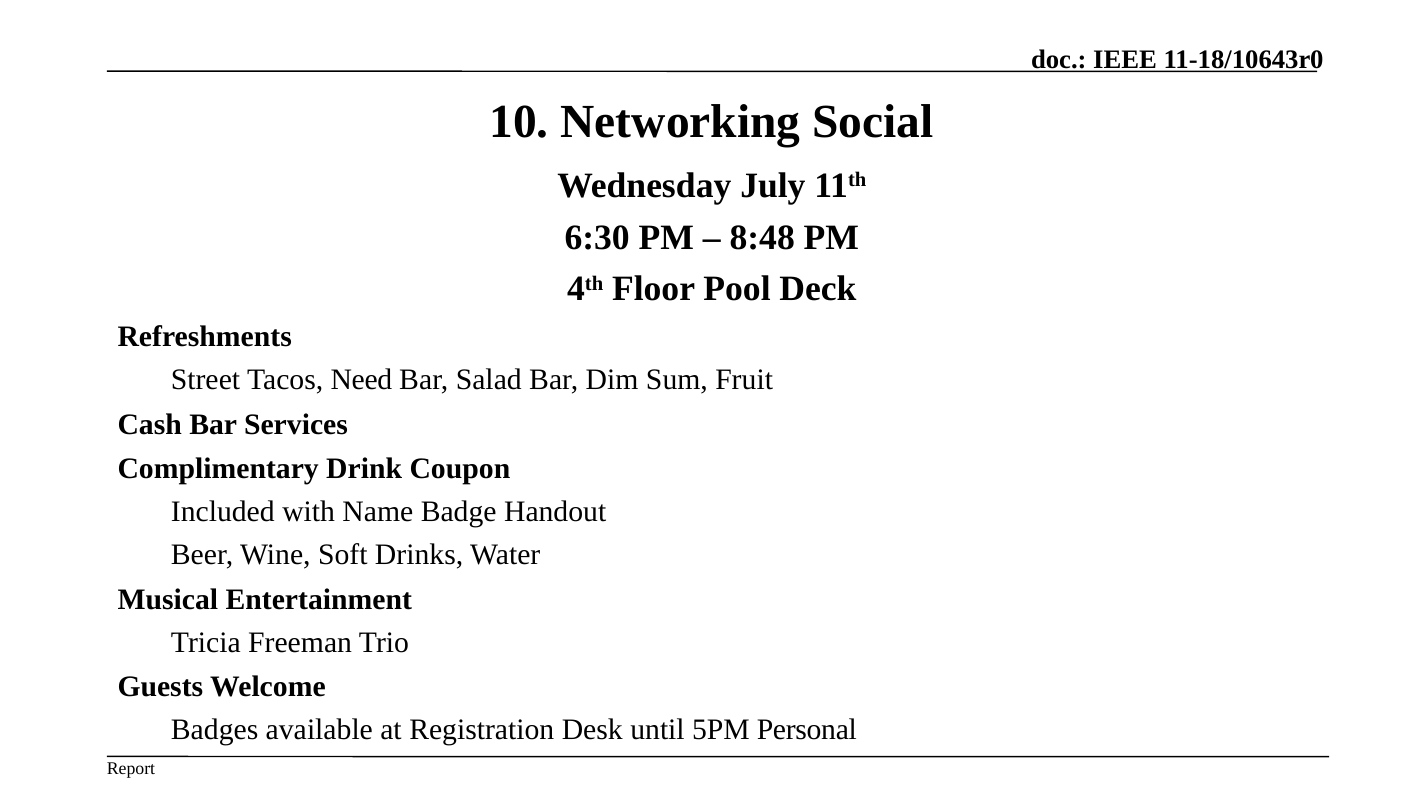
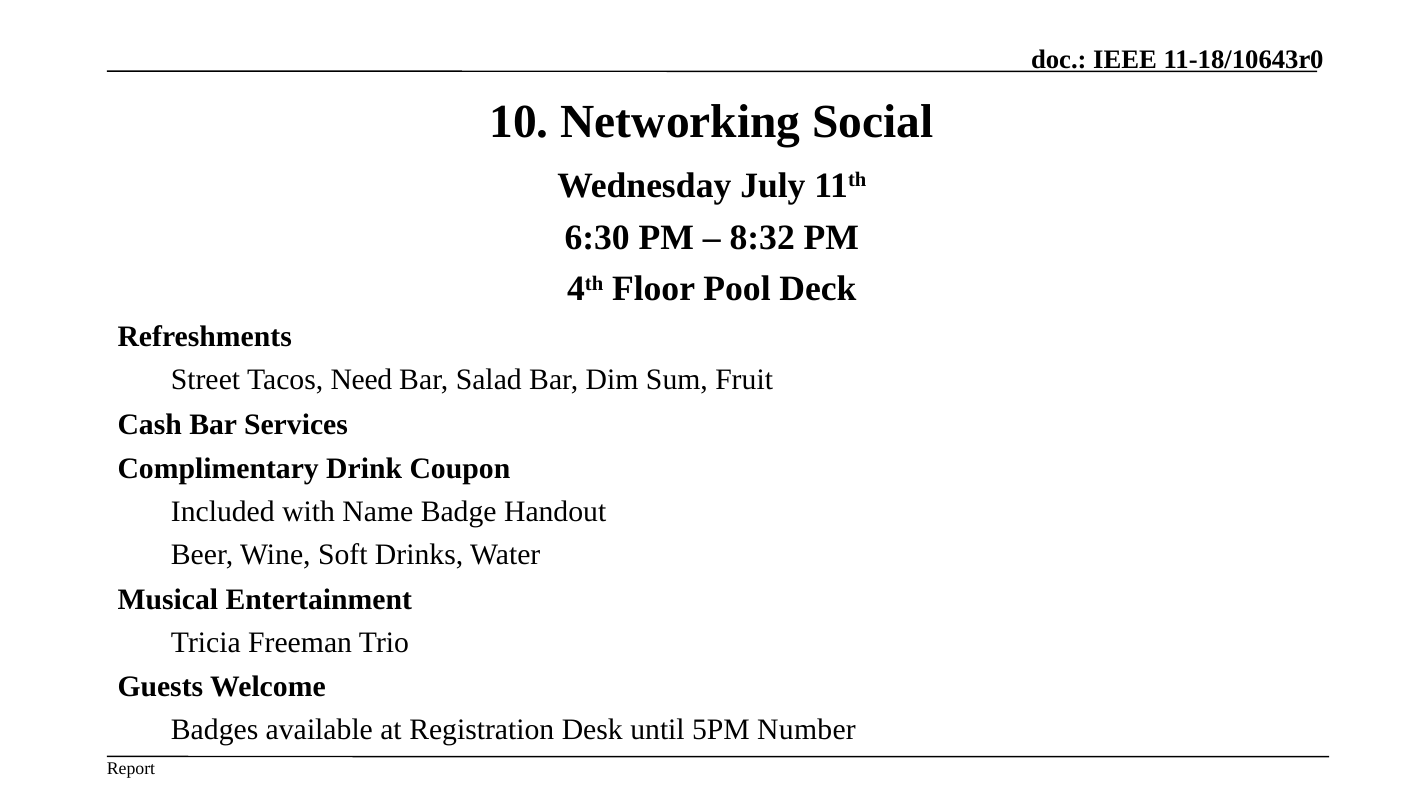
8:48: 8:48 -> 8:32 (762, 238)
Personal: Personal -> Number (807, 730)
